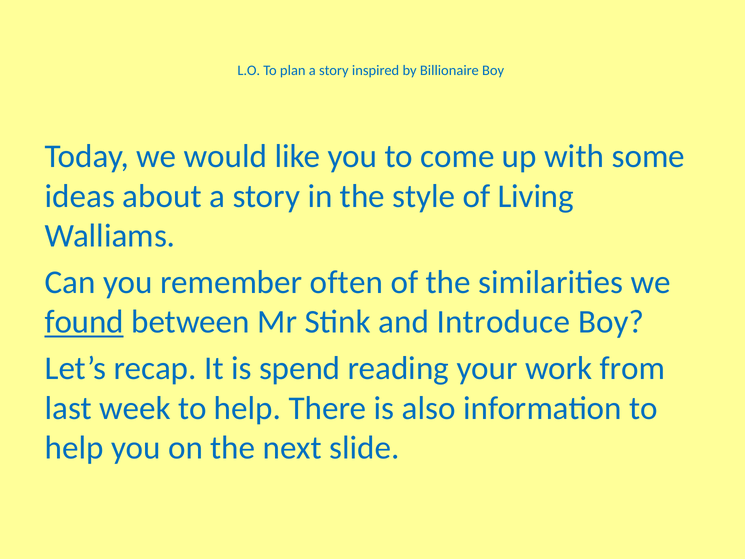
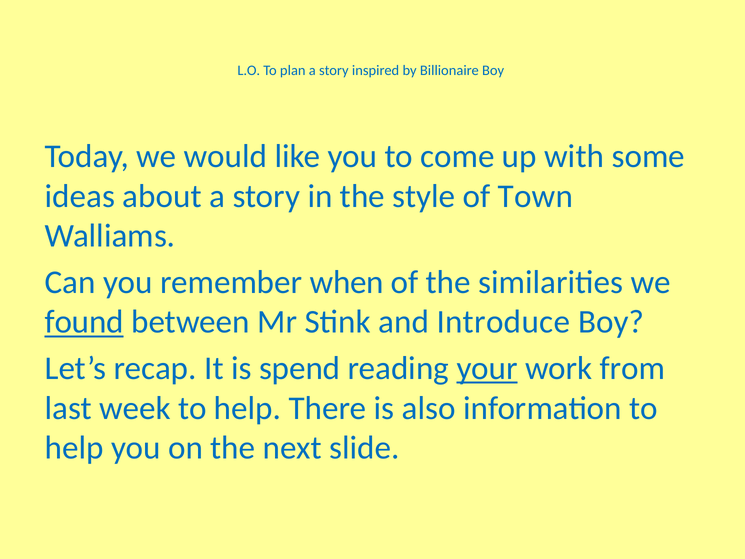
Living: Living -> Town (535, 196)
often: often -> when (347, 282)
your underline: none -> present (487, 368)
